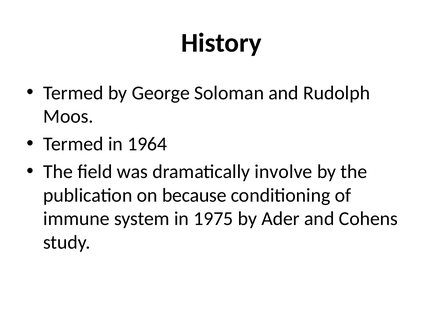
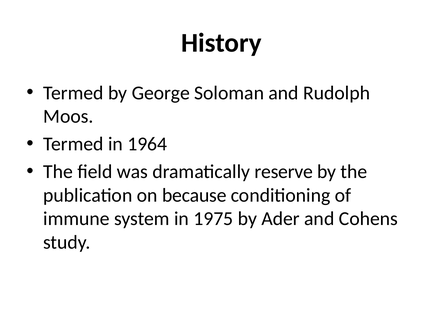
involve: involve -> reserve (284, 172)
